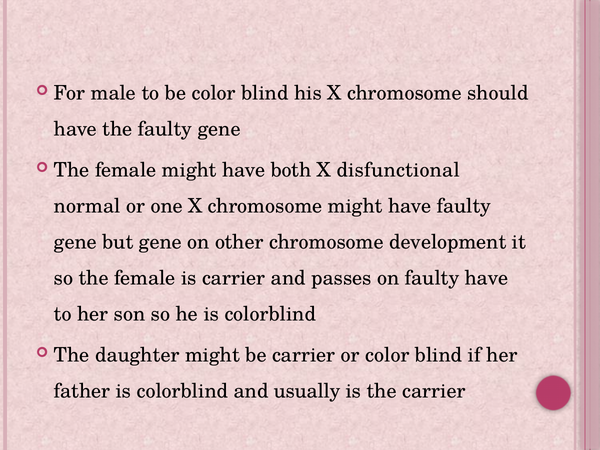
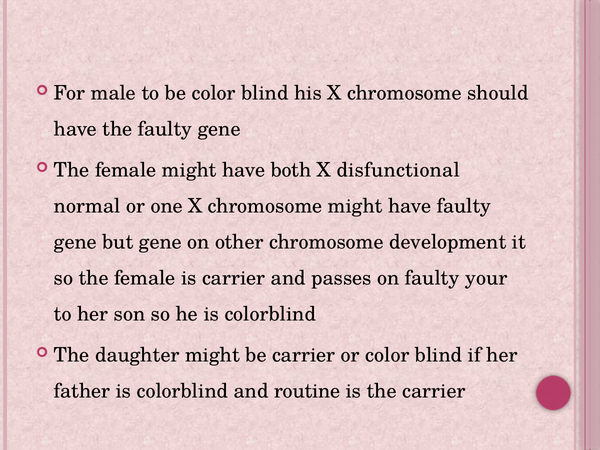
faulty have: have -> your (486, 278)
usually: usually -> routine (307, 391)
